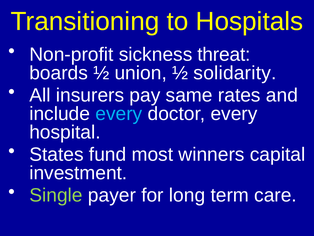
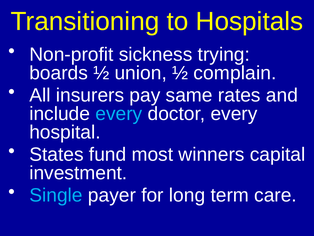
threat: threat -> trying (224, 54)
solidarity: solidarity -> complain (235, 73)
Single colour: light green -> light blue (56, 195)
